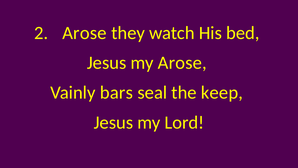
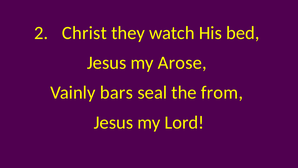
Arose: Arose -> Christ (84, 33)
keep: keep -> from (222, 92)
